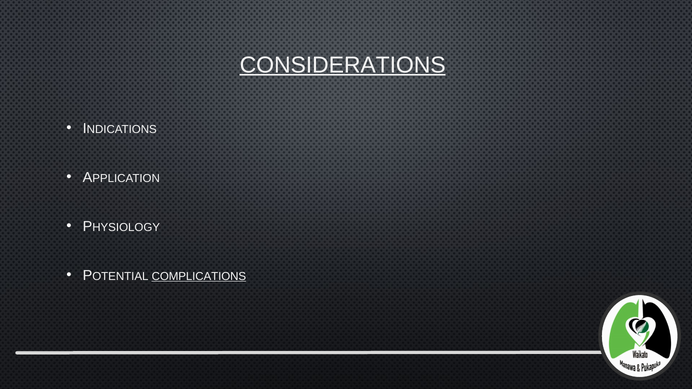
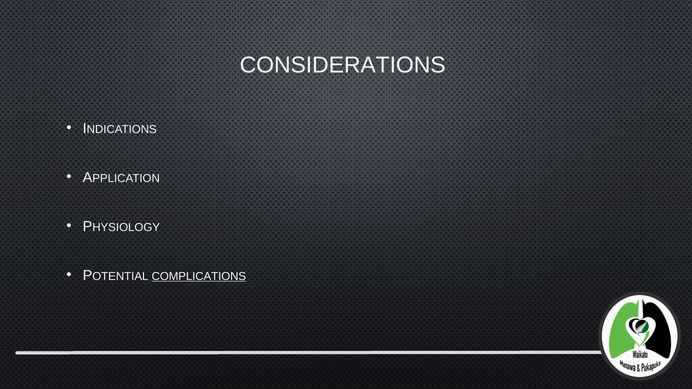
CONSIDERATIONS underline: present -> none (343, 65)
